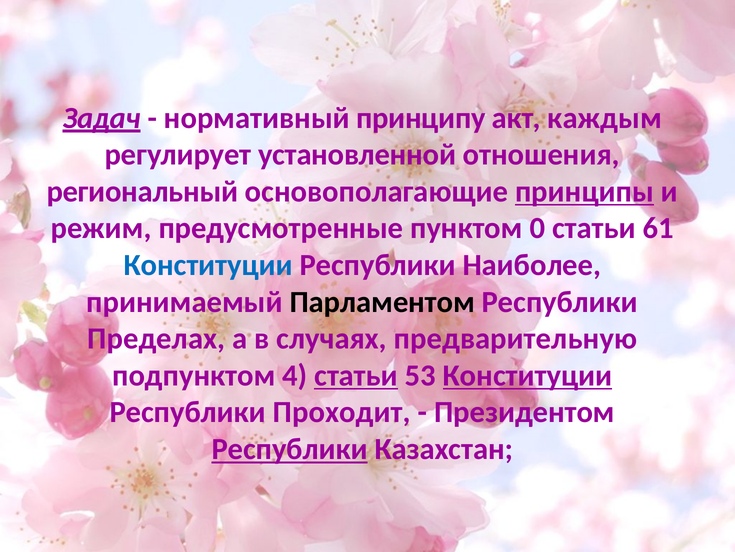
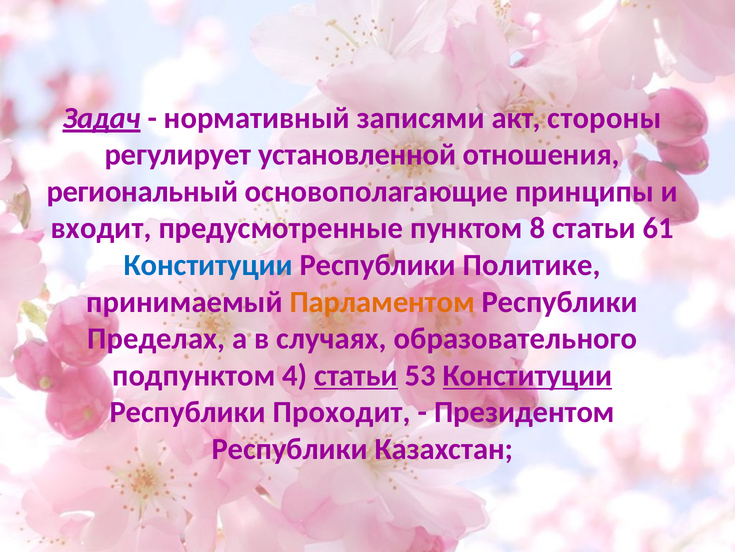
принципу: принципу -> записями (421, 118)
каждым: каждым -> стороны (605, 118)
принципы underline: present -> none (585, 191)
режим: режим -> входит (101, 228)
0: 0 -> 8 (537, 228)
Наиболее: Наиболее -> Политике (532, 265)
Парламентом colour: black -> orange (382, 302)
предварительную: предварительную -> образовательного (515, 338)
Республики underline: present -> none (290, 449)
